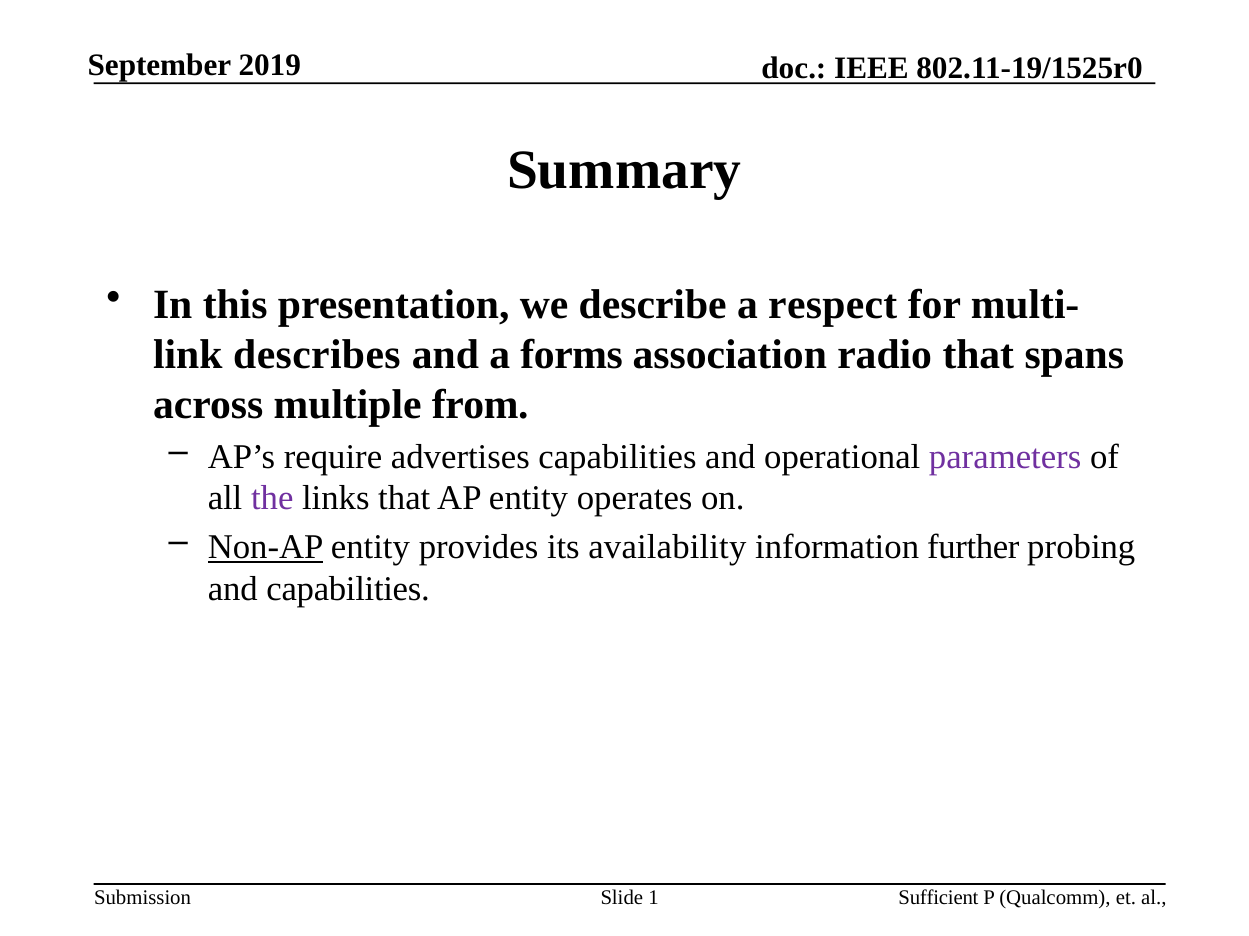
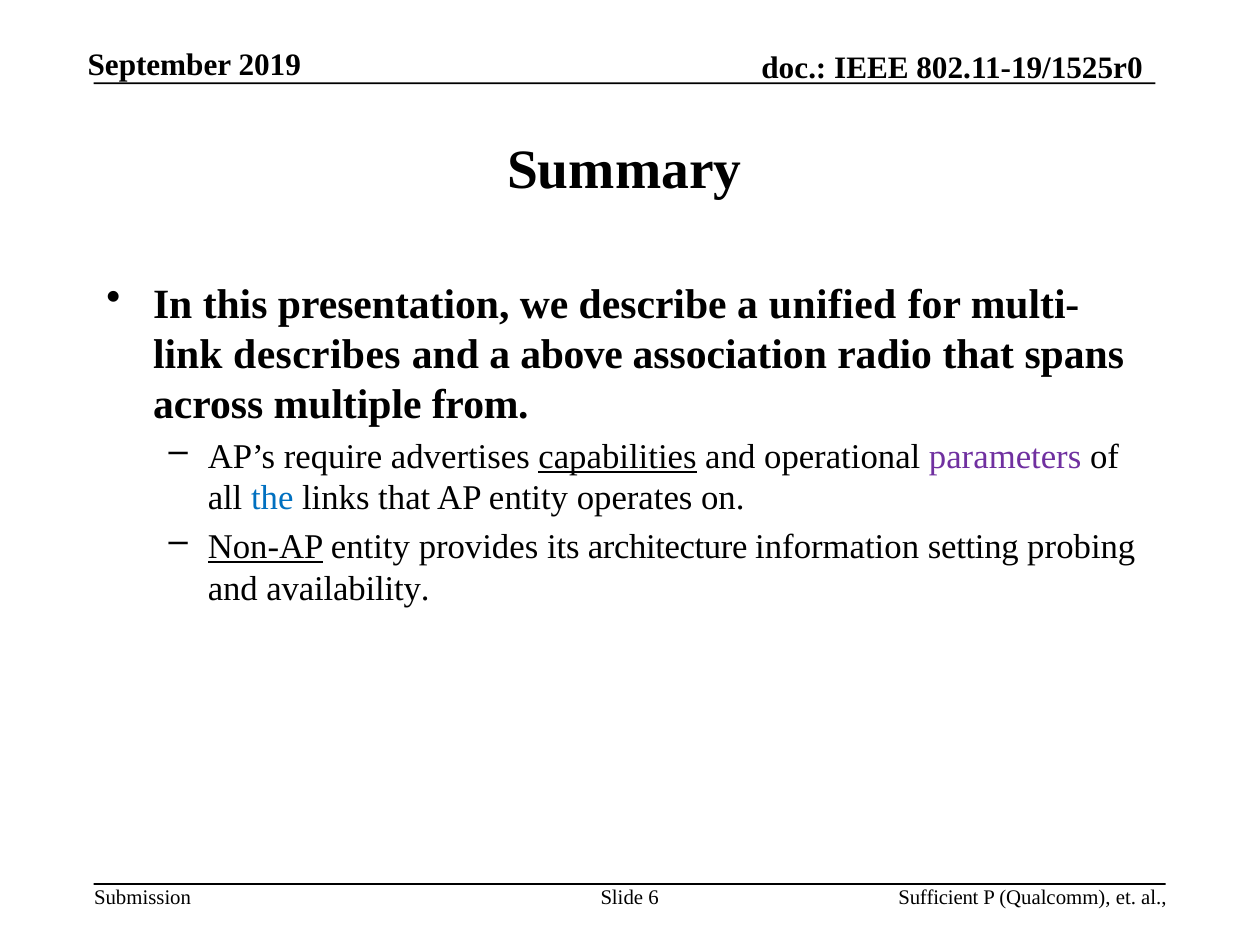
respect: respect -> unified (833, 305)
forms: forms -> above (572, 355)
capabilities underline: none -> present (617, 457)
the colour: purple -> blue (272, 499)
availability: availability -> architecture (668, 547)
further: further -> setting (973, 547)
and capabilities: capabilities -> availability (348, 589)
1: 1 -> 6 (654, 898)
